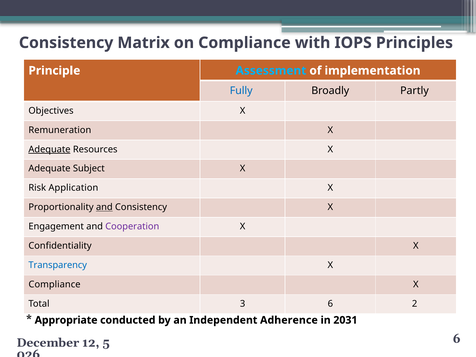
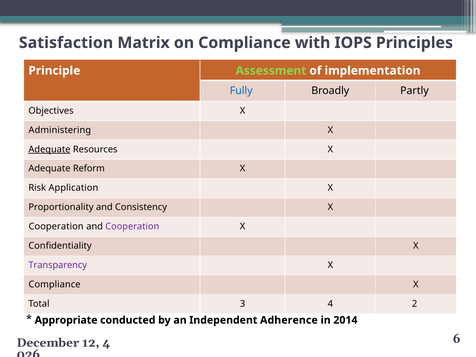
Consistency: Consistency -> Satisfaction (66, 43)
Assessment colour: light blue -> light green (271, 71)
Remuneration: Remuneration -> Administering (60, 130)
Subject: Subject -> Reform (89, 169)
and underline: present -> none (104, 207)
Engagement: Engagement -> Cooperation (56, 226)
Transparency colour: blue -> purple (58, 265)
3 6: 6 -> 4 (330, 304)
2031: 2031 -> 2014 (345, 320)
5: 5 -> 4 (106, 343)
